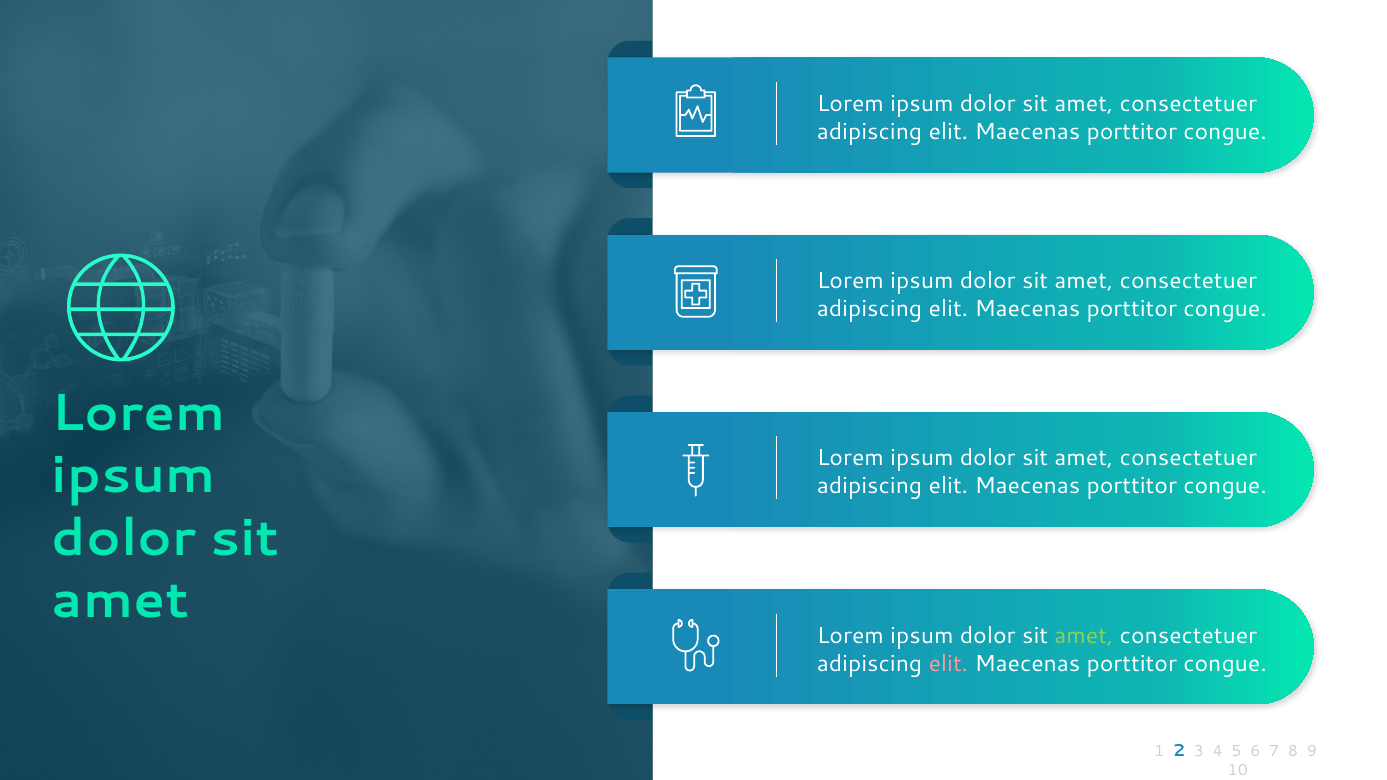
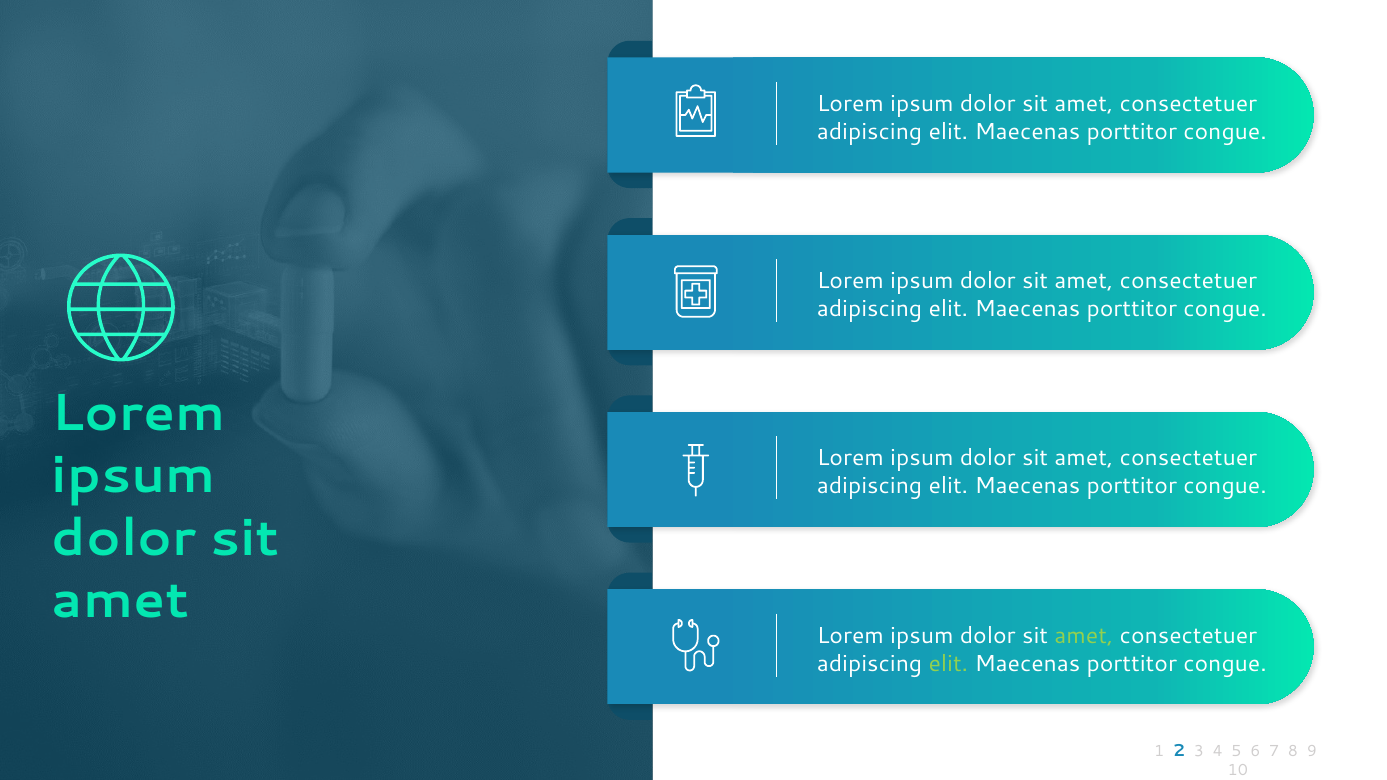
elit colour: pink -> light green (948, 664)
